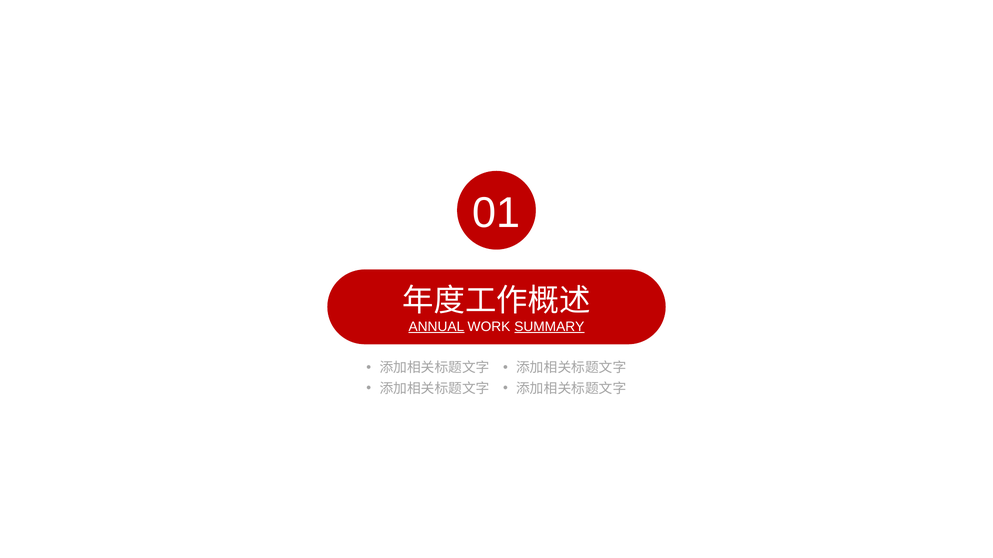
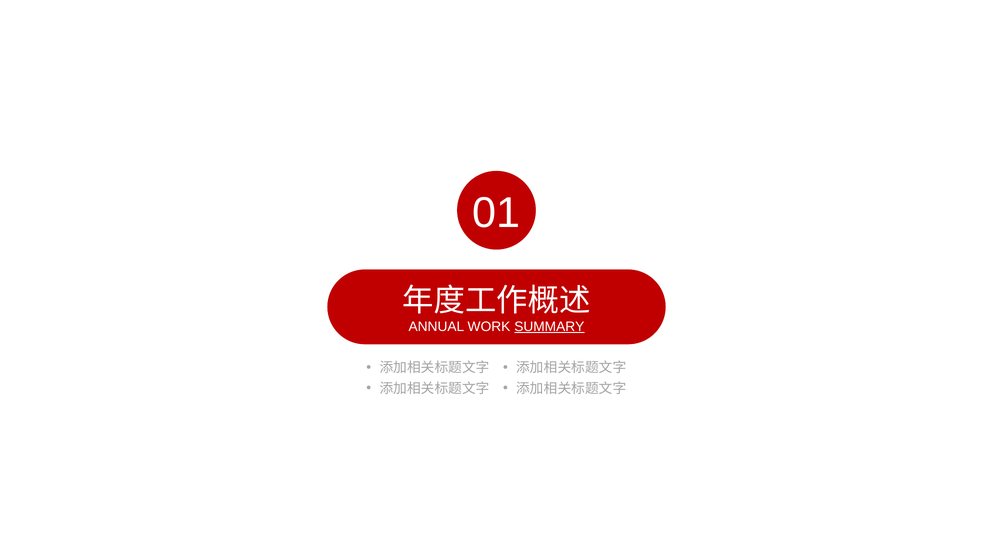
ANNUAL underline: present -> none (436, 327)
